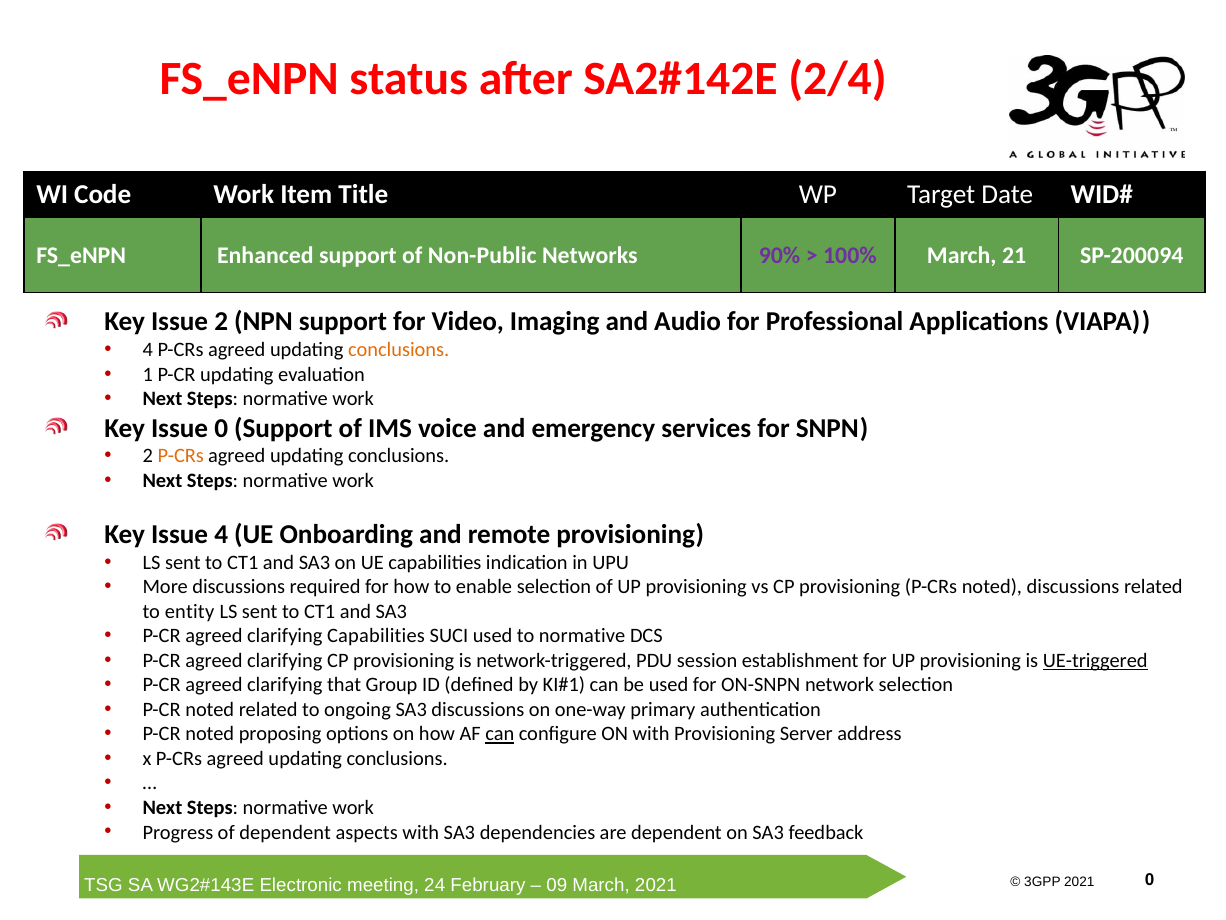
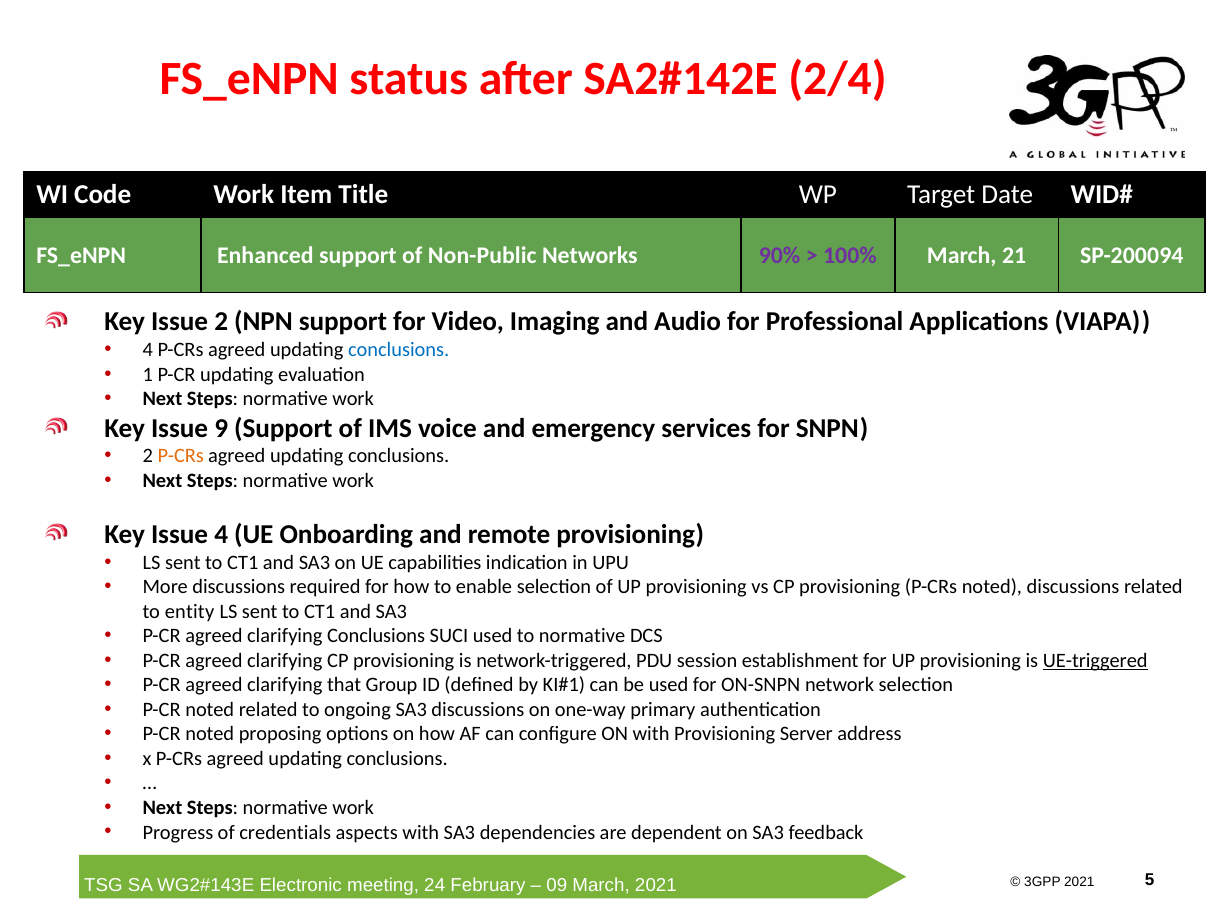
conclusions colour: orange -> blue (399, 350)
Issue 0: 0 -> 9 (221, 428)
clarifying Capabilities: Capabilities -> Conclusions (376, 636)
can underline: present -> none (500, 734)
of dependent: dependent -> credentials (285, 832)
0: 0 -> 5 (1150, 879)
